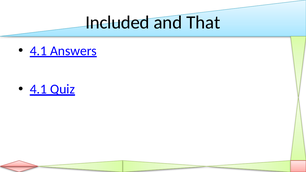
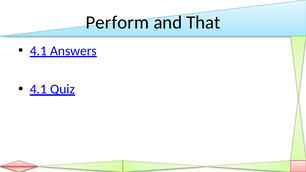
Included: Included -> Perform (117, 23)
